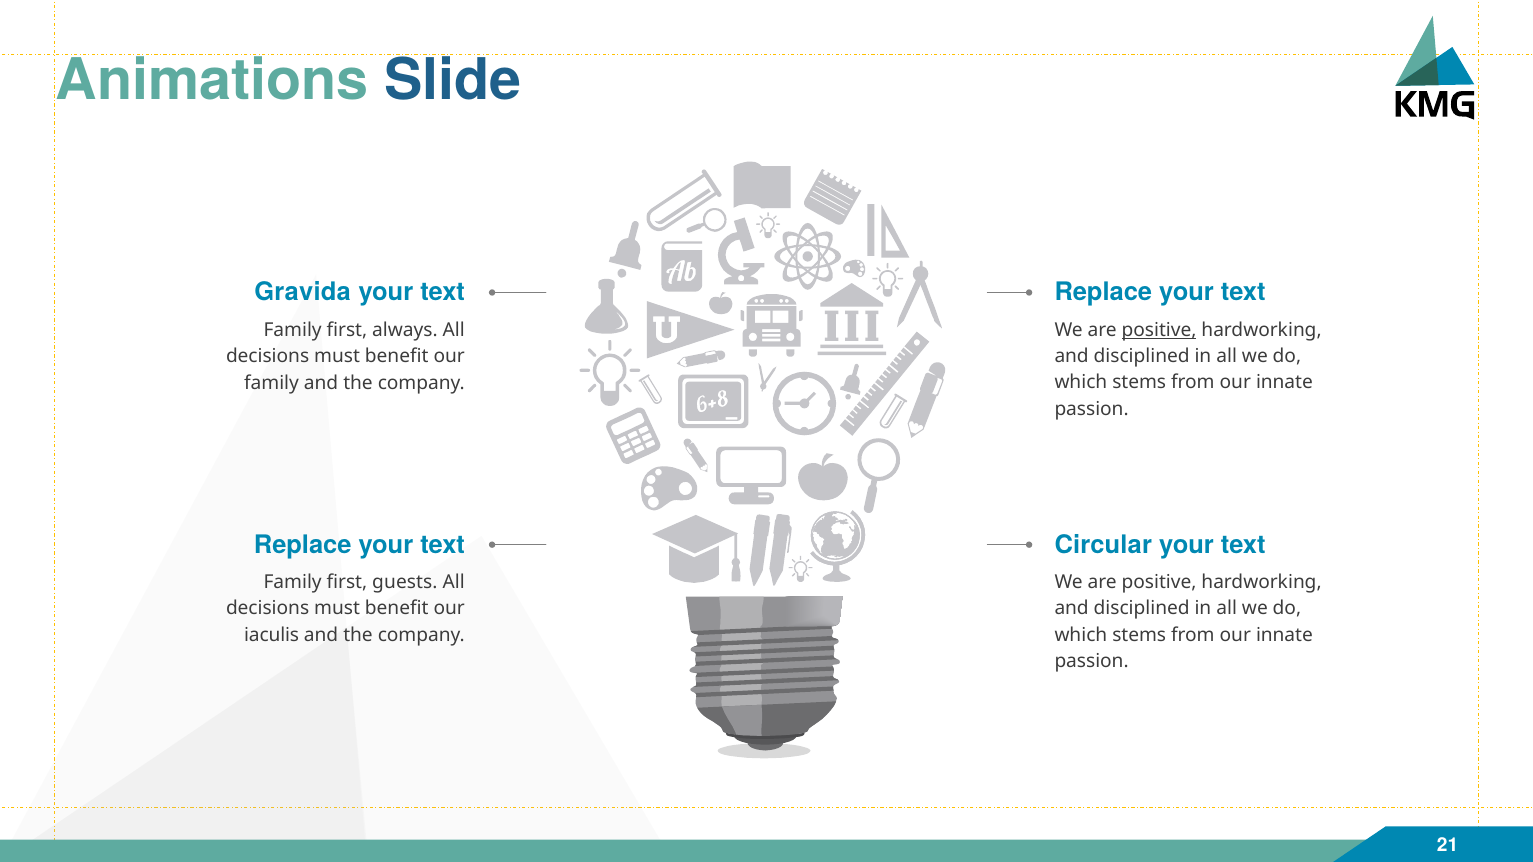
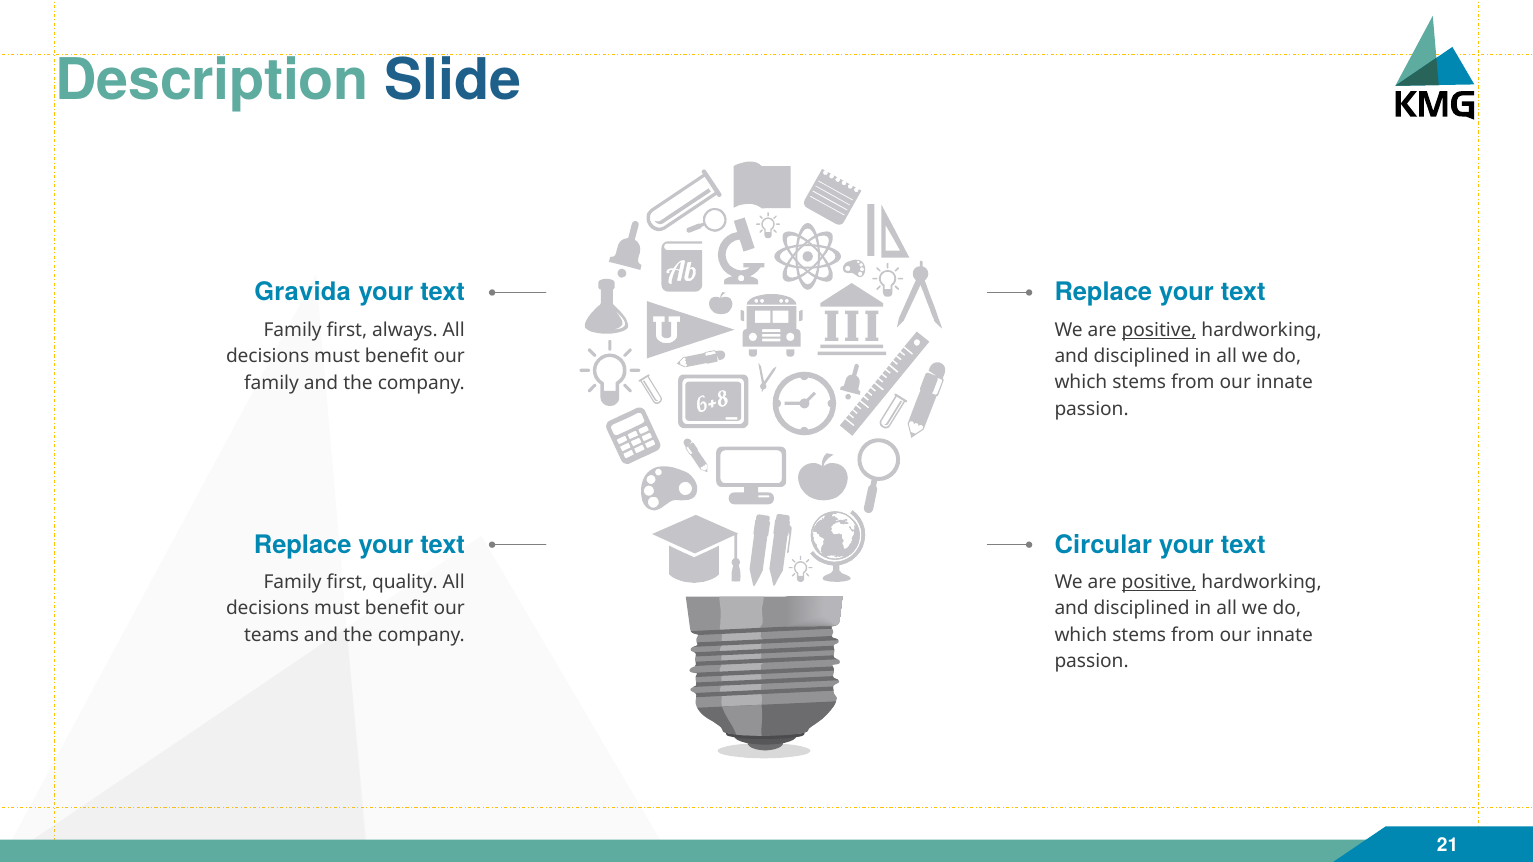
Animations: Animations -> Description (212, 80)
positive underline: none -> present (1159, 583)
guests: guests -> quality (405, 583)
iaculis: iaculis -> teams (272, 635)
